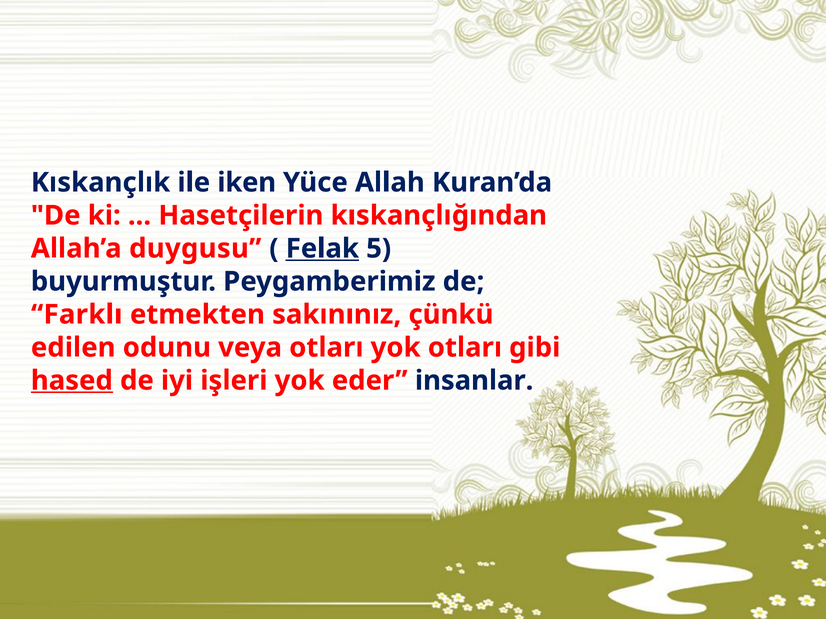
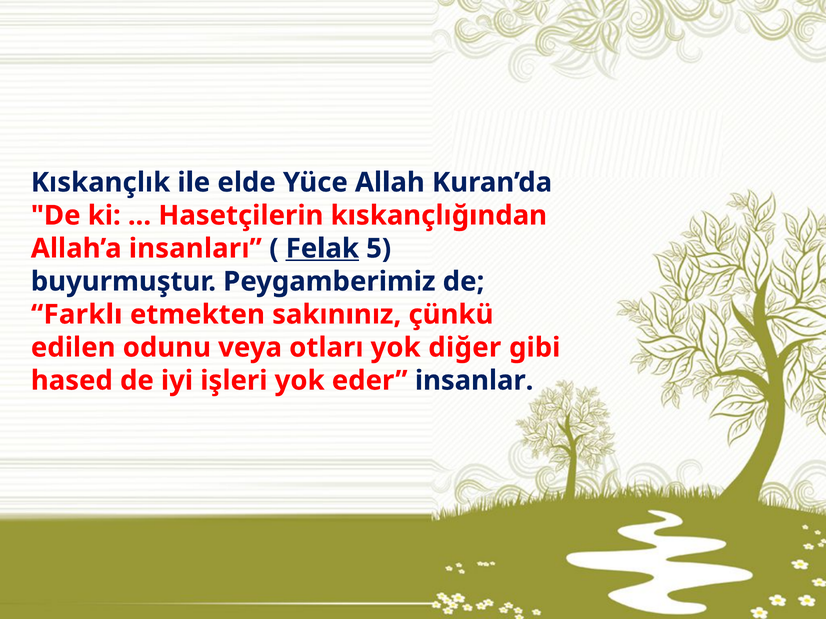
iken: iken -> elde (247, 183)
duygusu: duygusu -> insanları (195, 249)
yok otları: otları -> diğer (465, 348)
hased underline: present -> none (72, 381)
